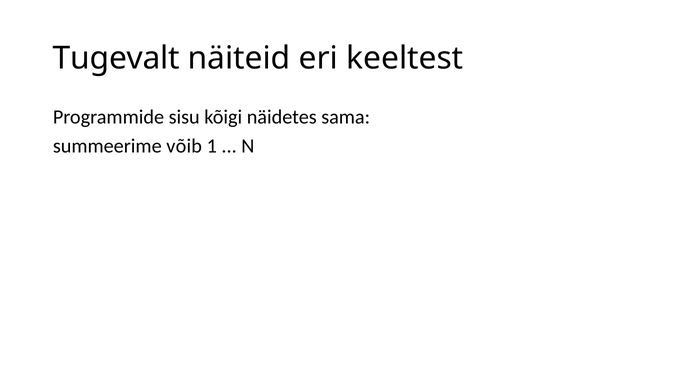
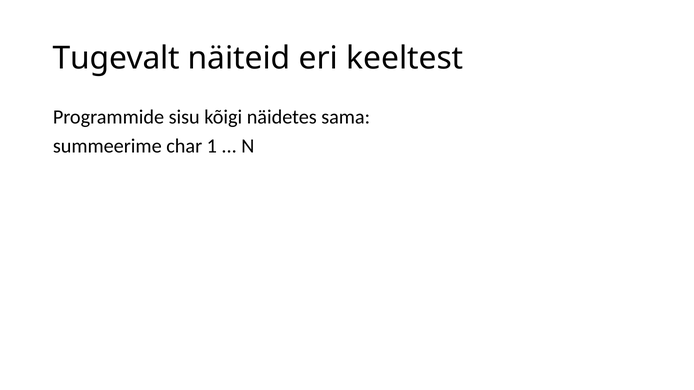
võib: võib -> char (184, 146)
